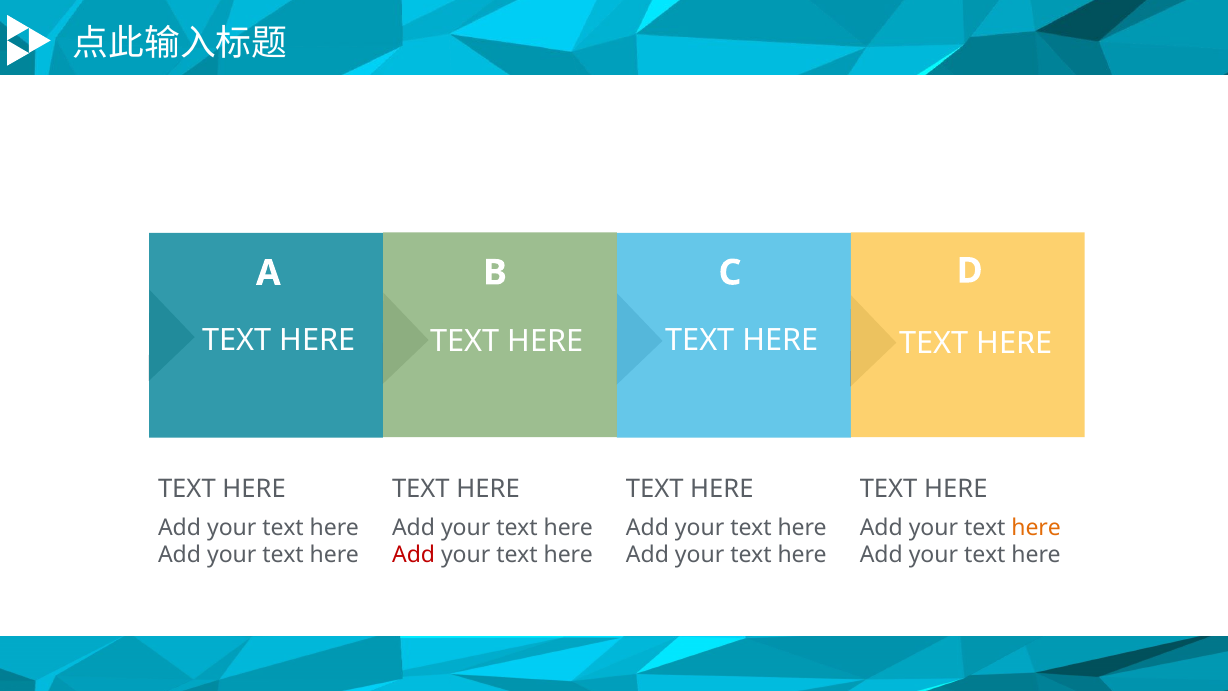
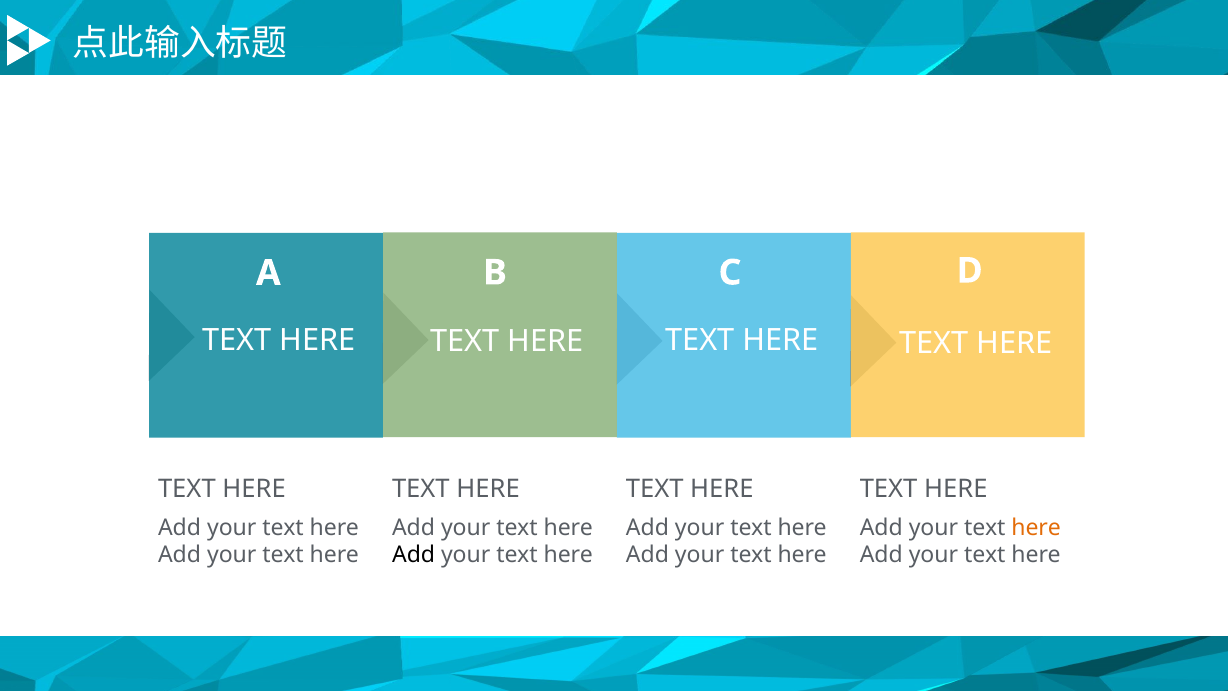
Add colour: red -> black (414, 555)
